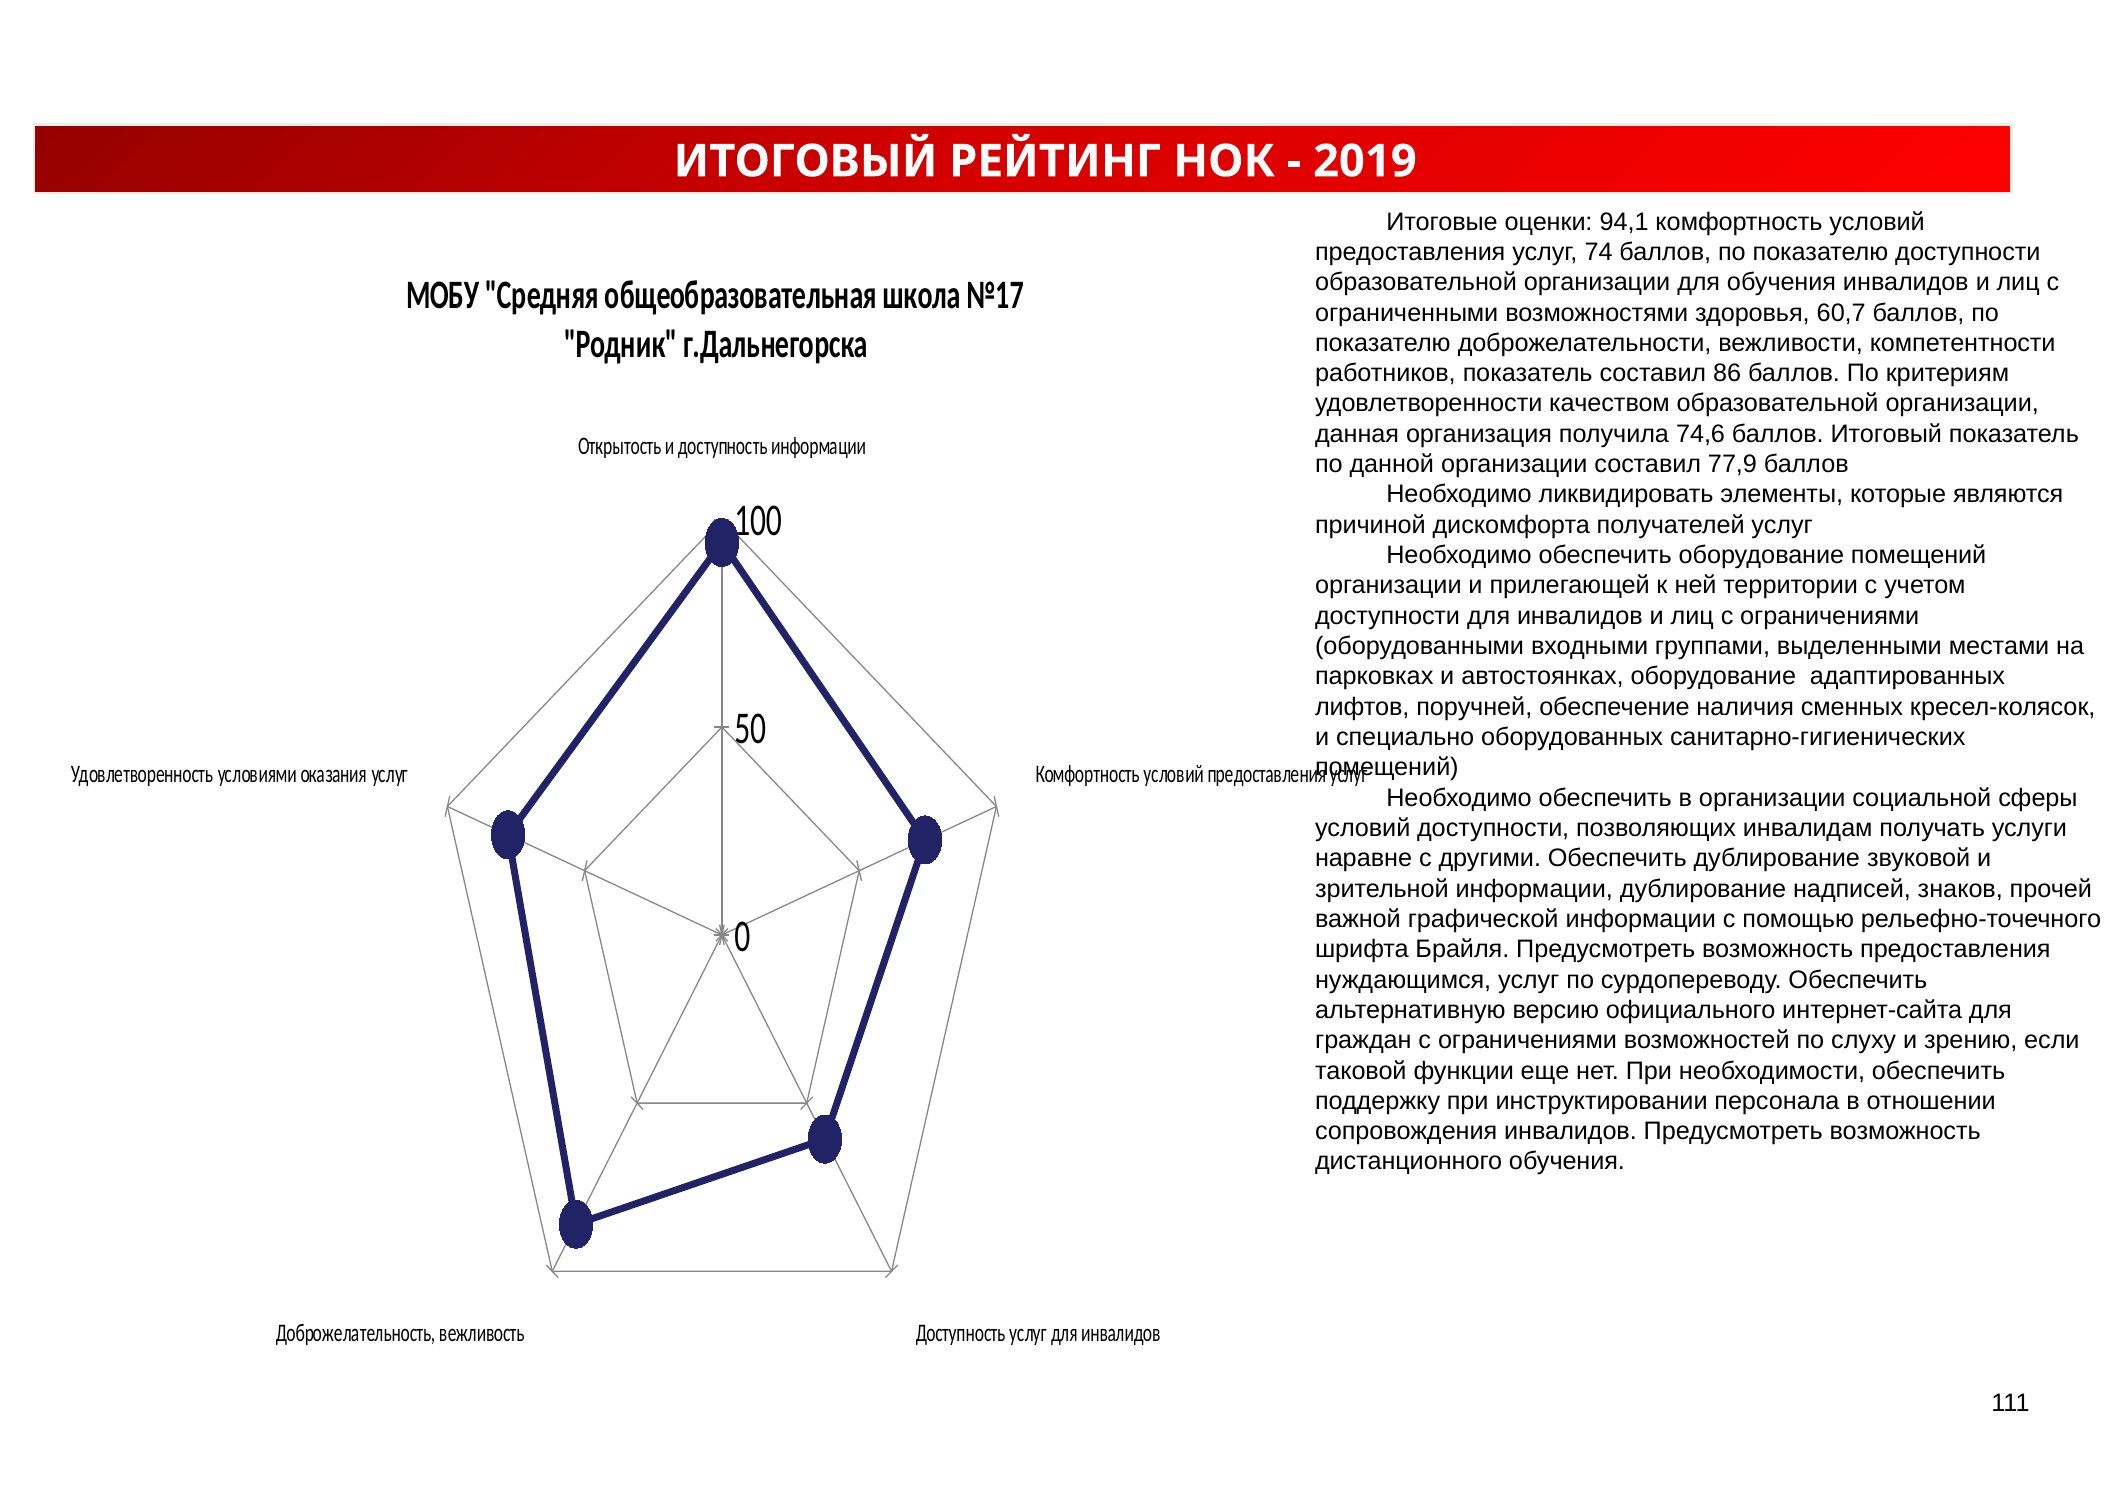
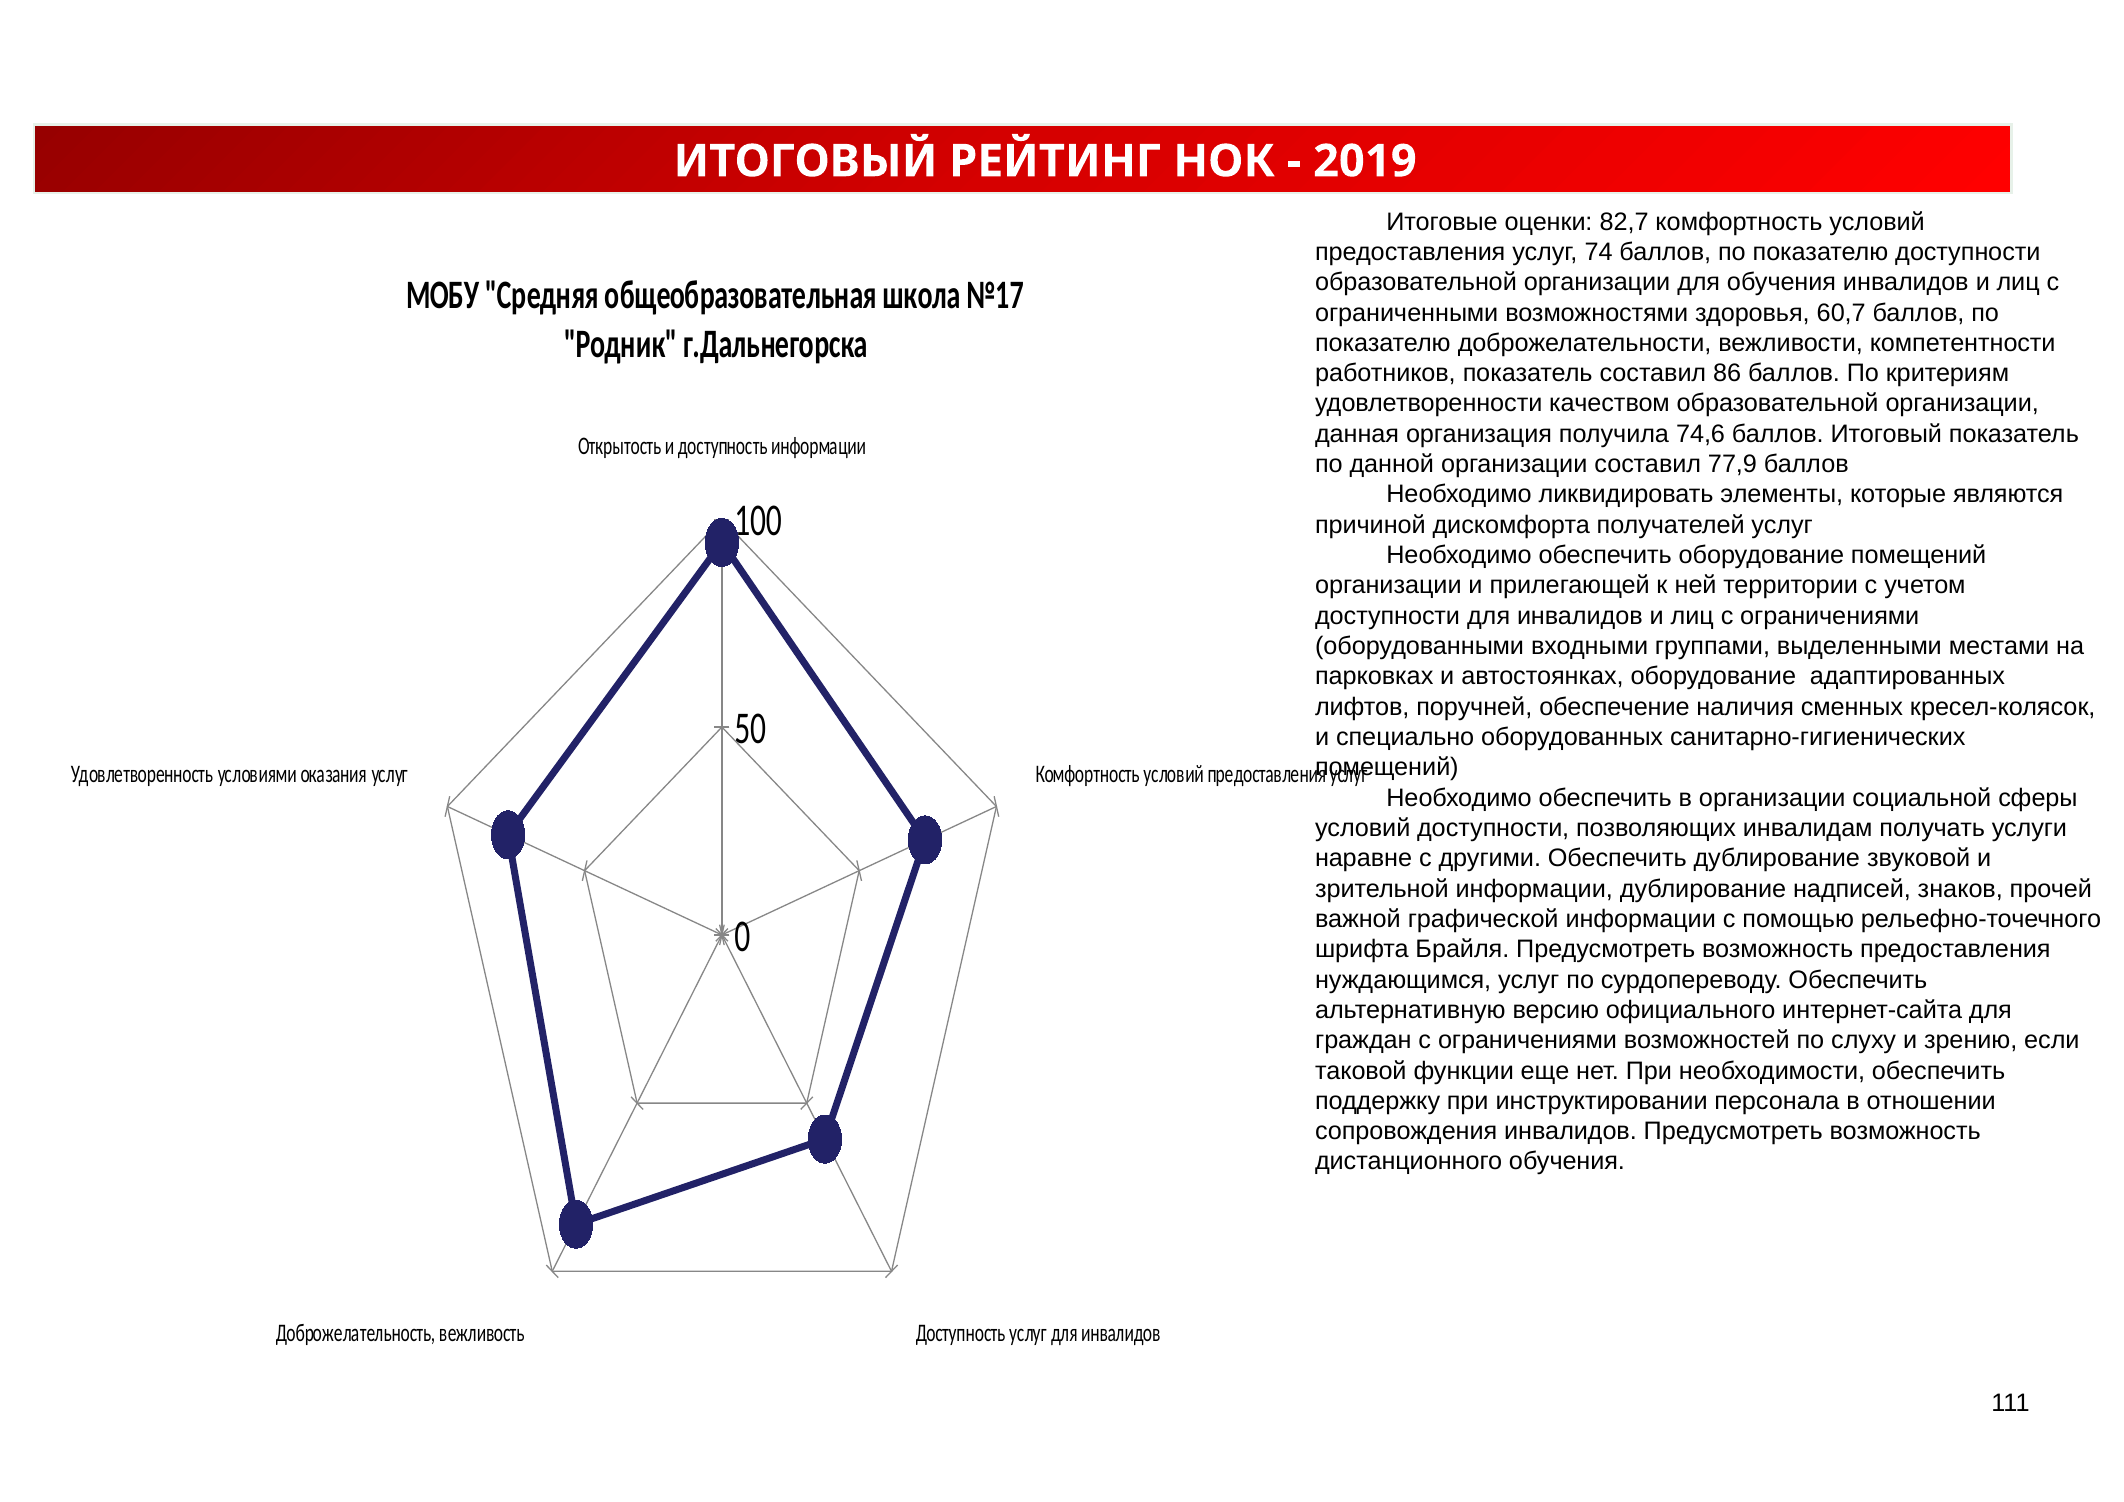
94,1: 94,1 -> 82,7 (1624, 222)
